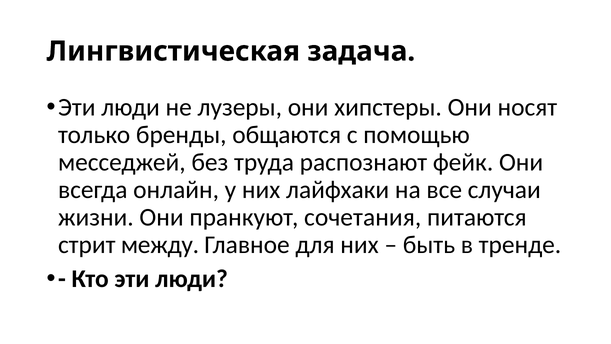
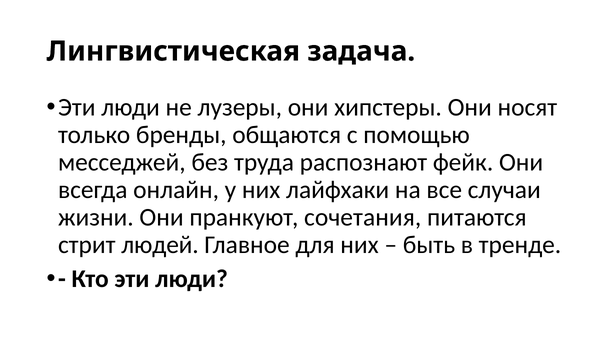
между: между -> людей (160, 245)
